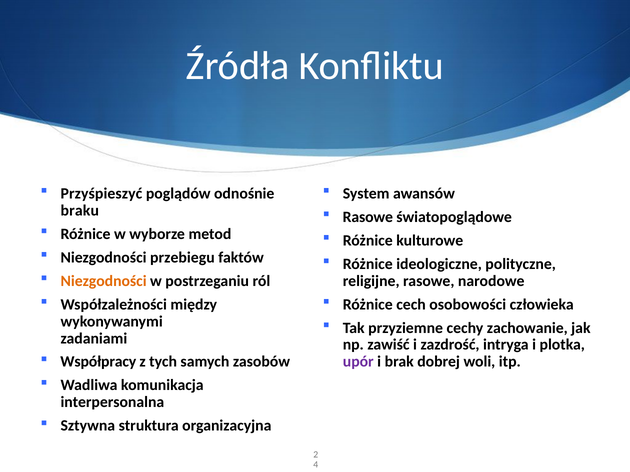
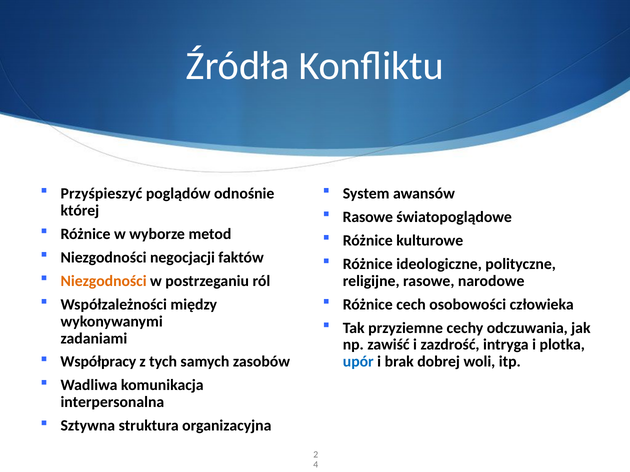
braku: braku -> której (80, 211)
przebiegu: przebiegu -> negocjacji (182, 258)
zachowanie: zachowanie -> odczuwania (527, 328)
upór colour: purple -> blue (358, 362)
